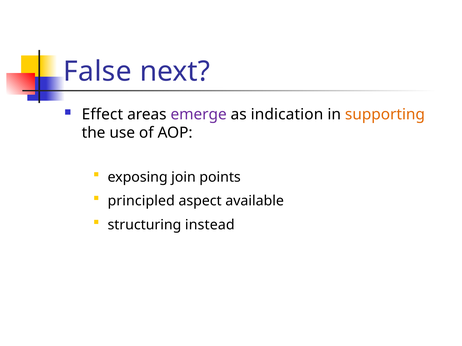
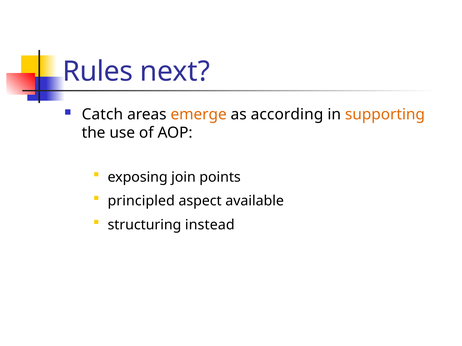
False: False -> Rules (98, 72)
Effect: Effect -> Catch (102, 115)
emerge colour: purple -> orange (199, 115)
indication: indication -> according (287, 115)
